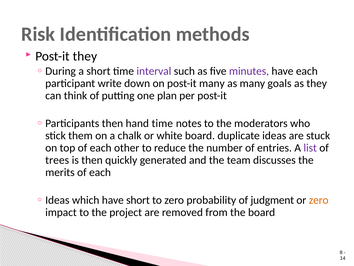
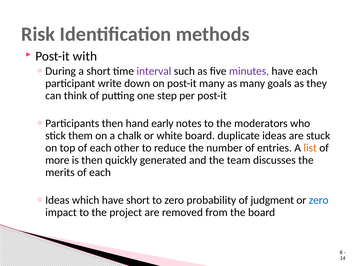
Post-it they: they -> with (85, 56)
plan: plan -> step (167, 95)
hand time: time -> early (162, 123)
list colour: purple -> orange (310, 148)
trees: trees -> more (57, 160)
zero colour: orange -> blue (319, 200)
